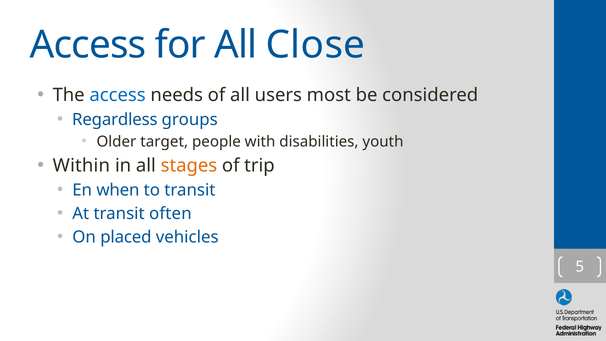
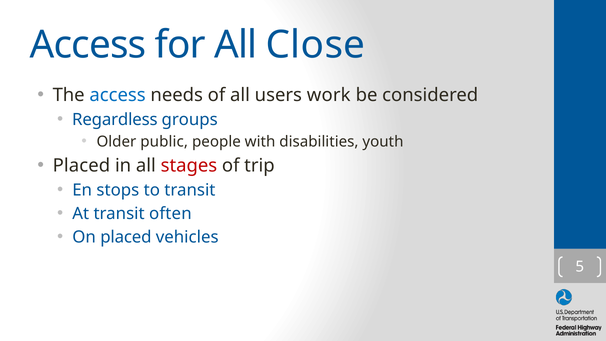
most: most -> work (329, 95)
target: target -> public (164, 142)
Within: Within -> Placed (81, 166)
stages colour: orange -> red (189, 166)
when: when -> stops (118, 190)
